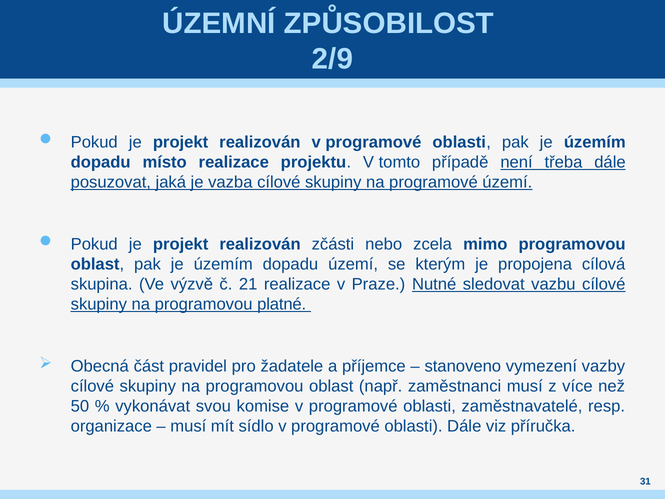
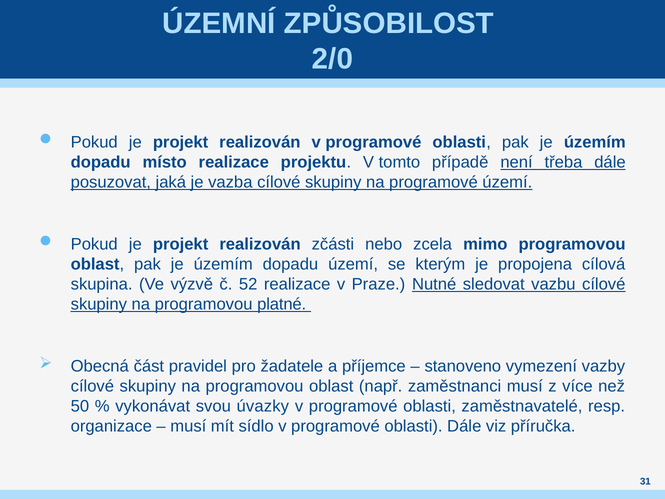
2/9: 2/9 -> 2/0 (332, 59)
21: 21 -> 52 (248, 284)
komise: komise -> úvazky (263, 406)
